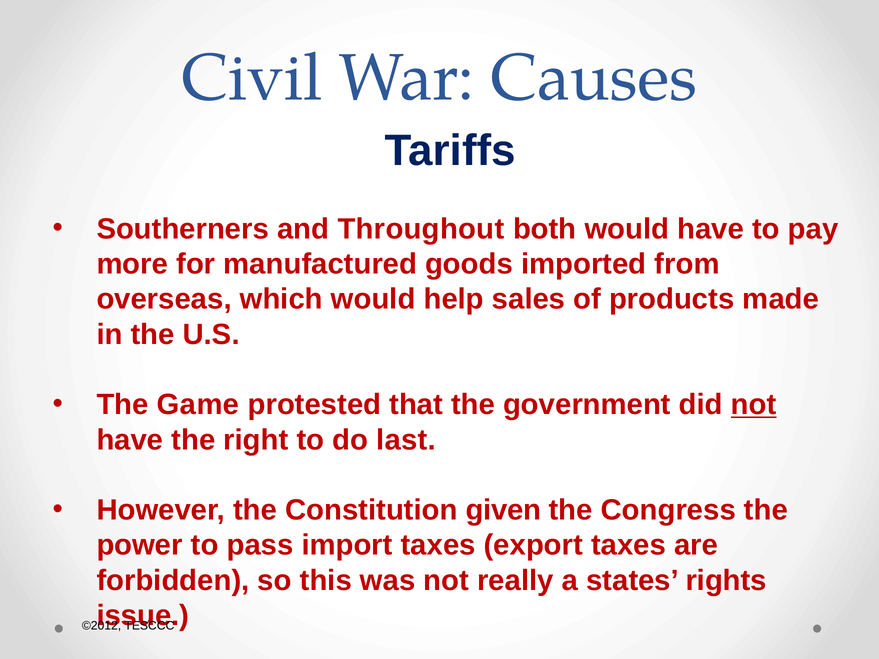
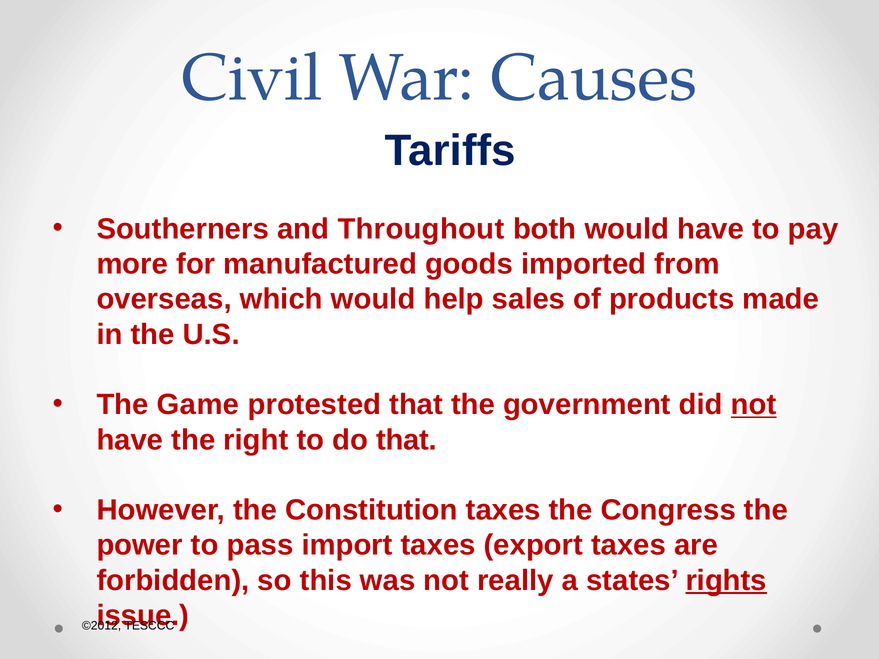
do last: last -> that (406, 440)
Constitution given: given -> taxes (503, 510)
rights underline: none -> present (726, 581)
